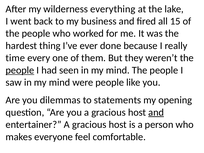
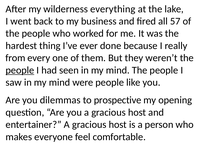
15: 15 -> 57 (175, 21)
time: time -> from (15, 58)
statements: statements -> prospective (118, 100)
and underline: present -> none (156, 112)
